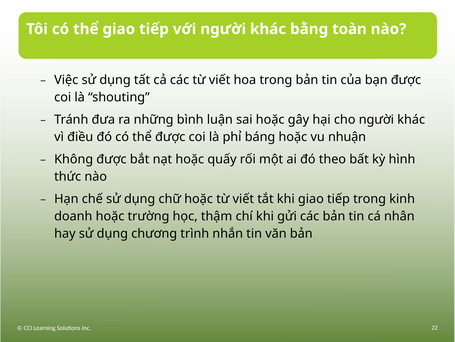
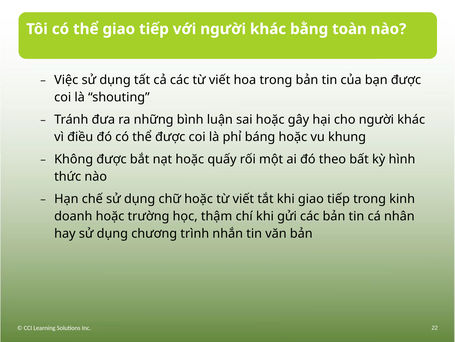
nhuận: nhuận -> khung (347, 137)
